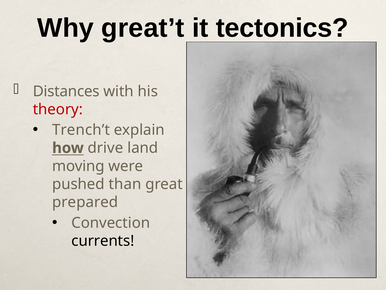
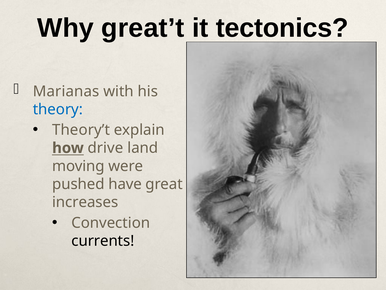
Distances: Distances -> Marianas (66, 91)
theory colour: red -> blue (58, 109)
Trench’t: Trench’t -> Theory’t (81, 130)
than: than -> have (125, 184)
prepared: prepared -> increases (85, 202)
